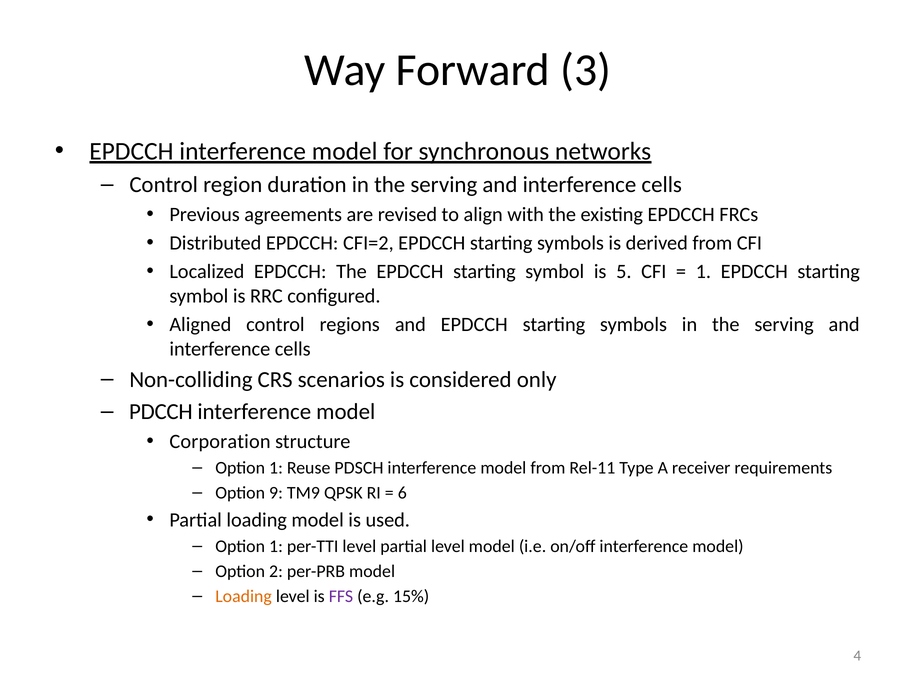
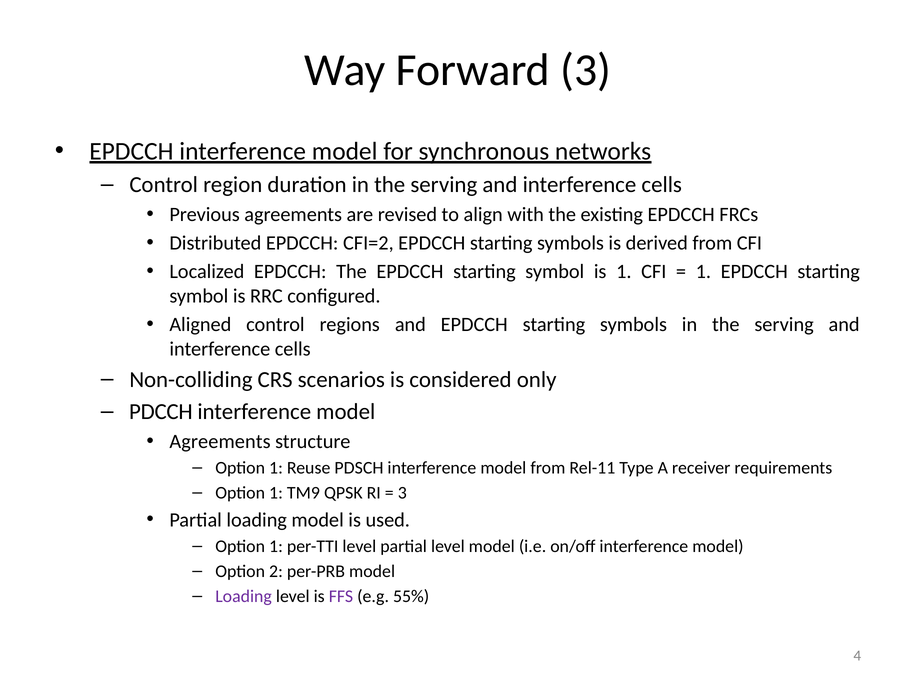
is 5: 5 -> 1 (624, 272)
Corporation: Corporation -> Agreements (220, 442)
9: 9 -> 1 (276, 493)
6: 6 -> 3 (402, 493)
Loading colour: orange -> purple (244, 596)
15%: 15% -> 55% (411, 596)
